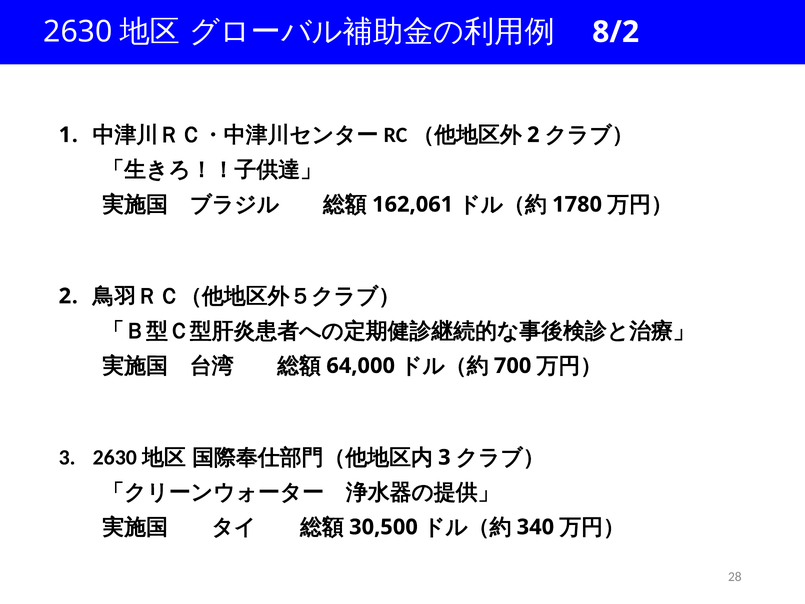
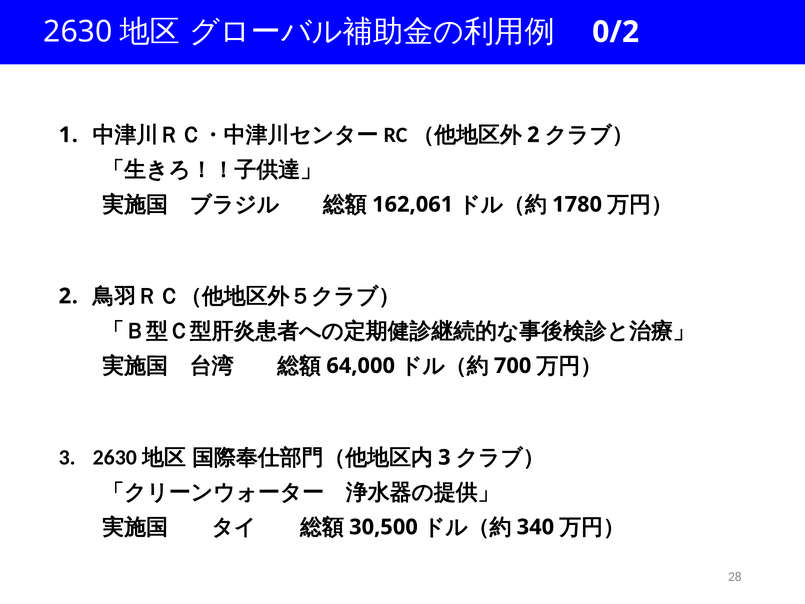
8/2: 8/2 -> 0/2 (616, 32)
